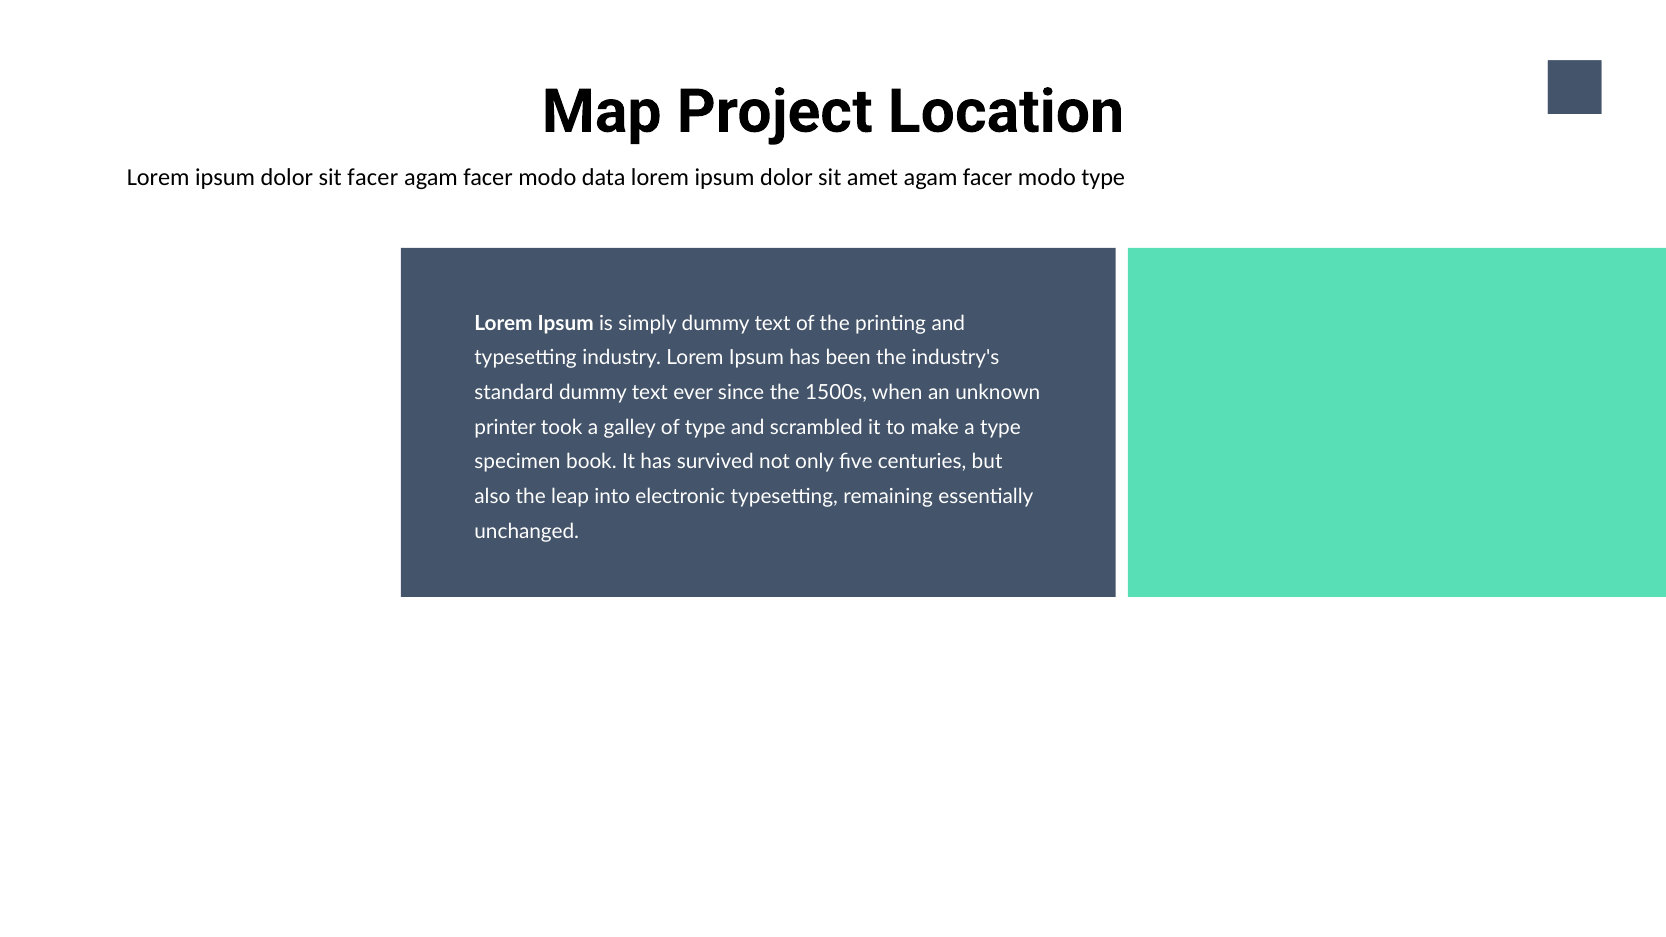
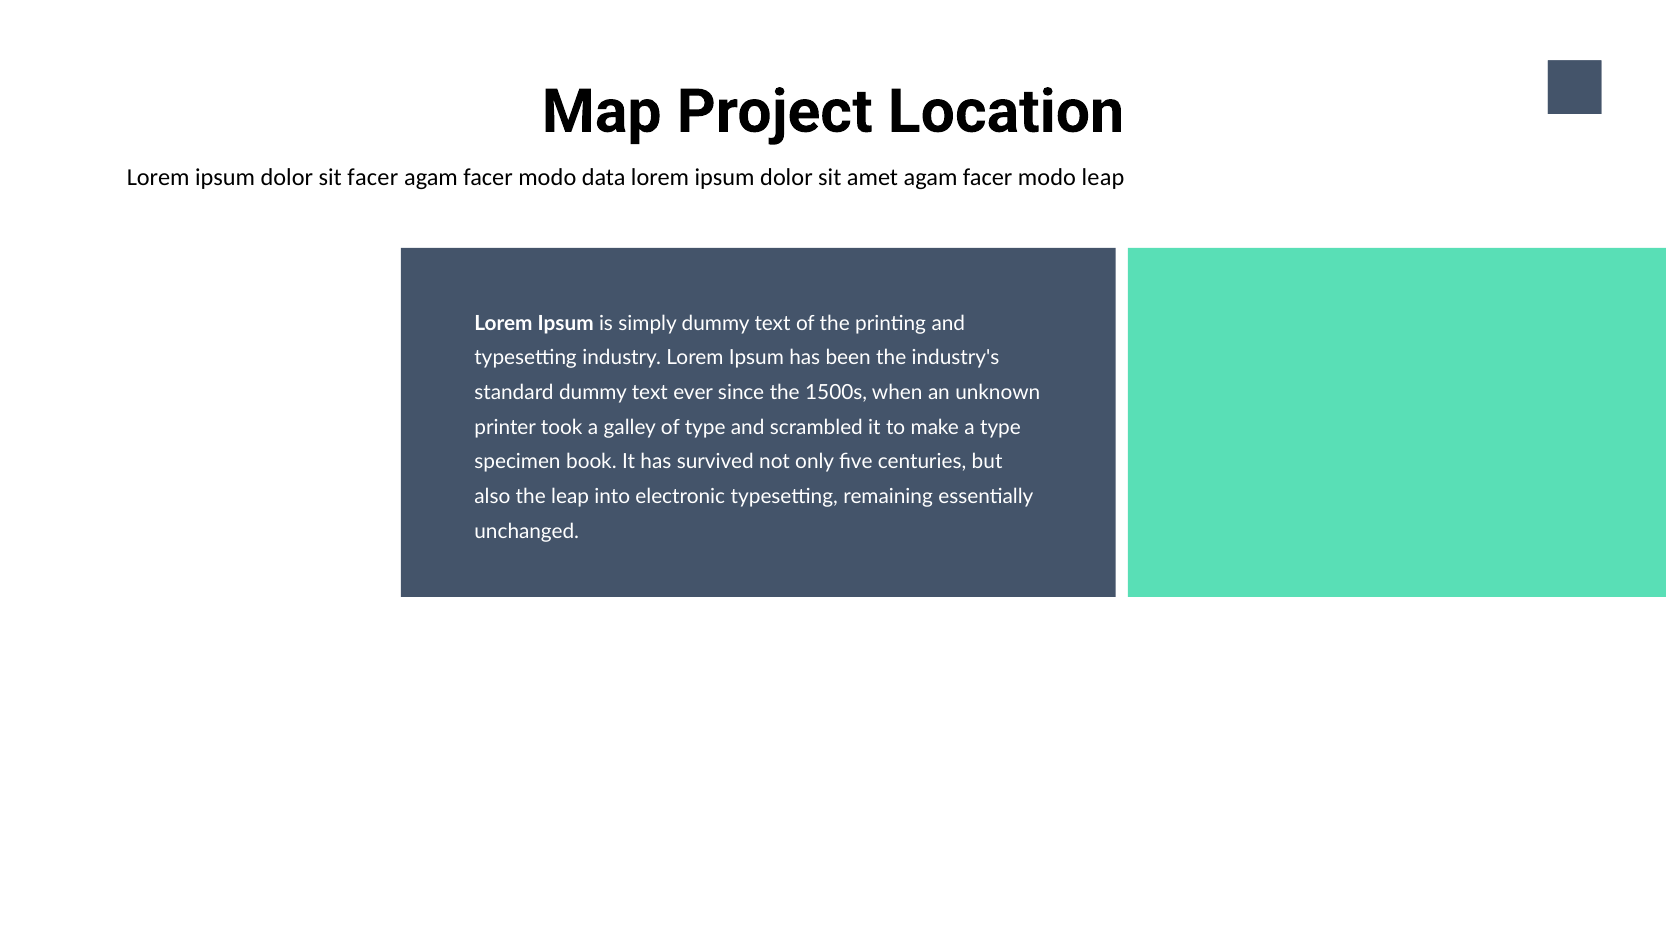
modo type: type -> leap (1103, 178)
